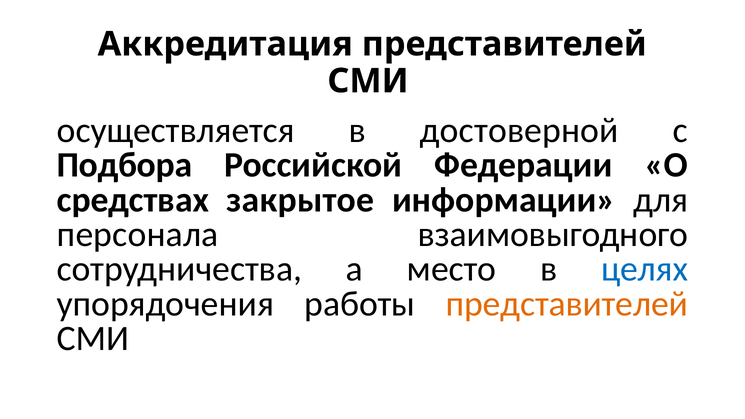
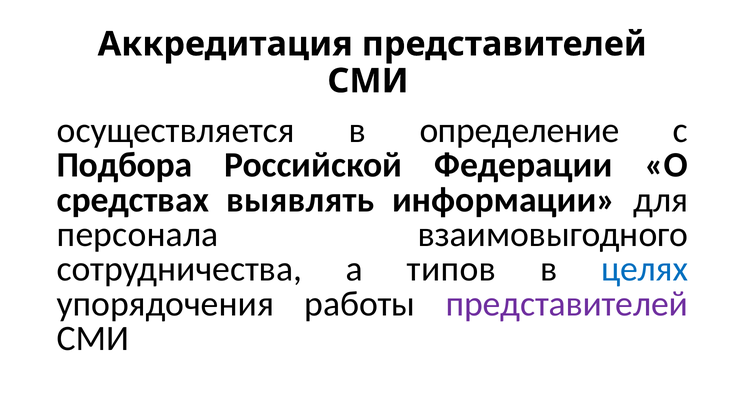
достоверной: достоверной -> определение (520, 130)
закрытое: закрытое -> выявлять (300, 200)
место: место -> типов (451, 269)
представителей colour: orange -> purple (567, 304)
